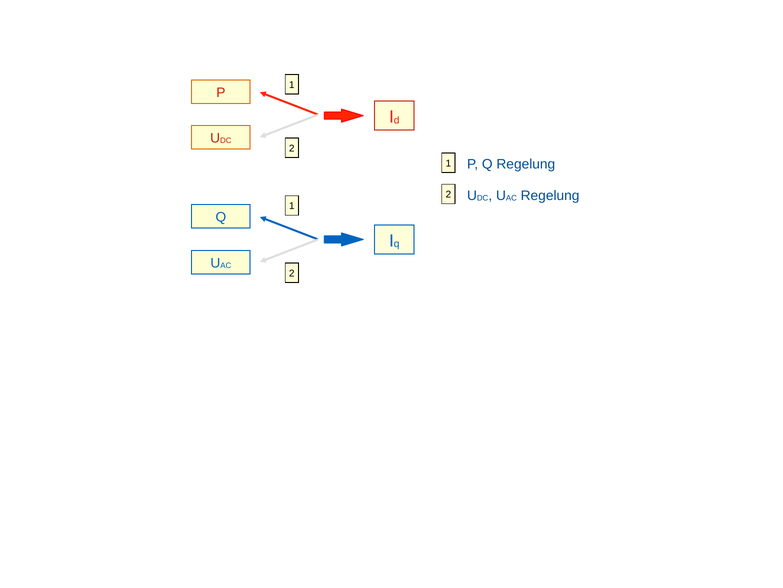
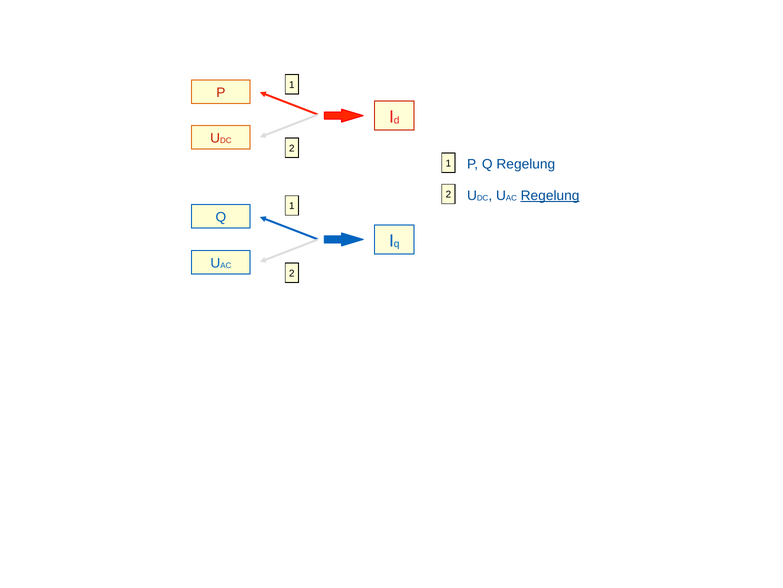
Regelung underline: none -> present (550, 195)
